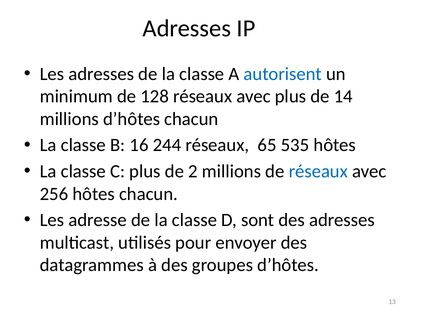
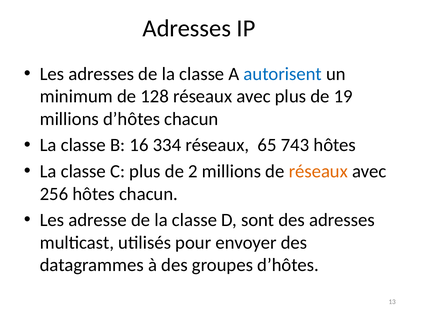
14: 14 -> 19 (343, 96)
244: 244 -> 334 (167, 145)
535: 535 -> 743 (295, 145)
réseaux colour: blue -> orange (318, 171)
